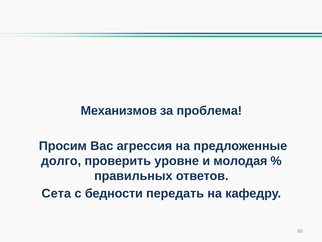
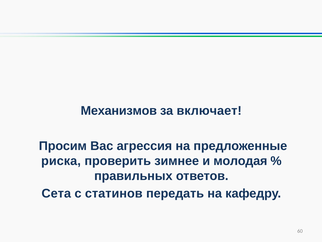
проблема: проблема -> включает (209, 110)
долго: долго -> риска (61, 161)
уровне: уровне -> зимнее (177, 161)
бедности: бедности -> статинов (114, 193)
